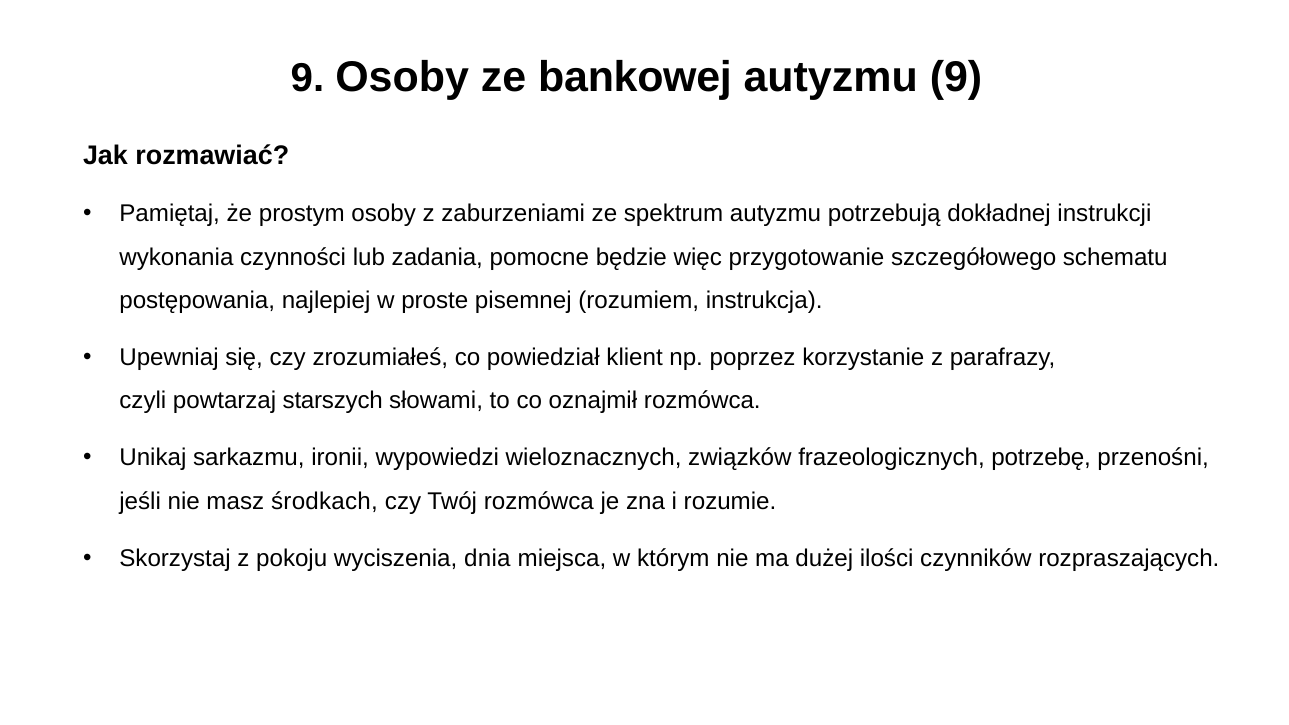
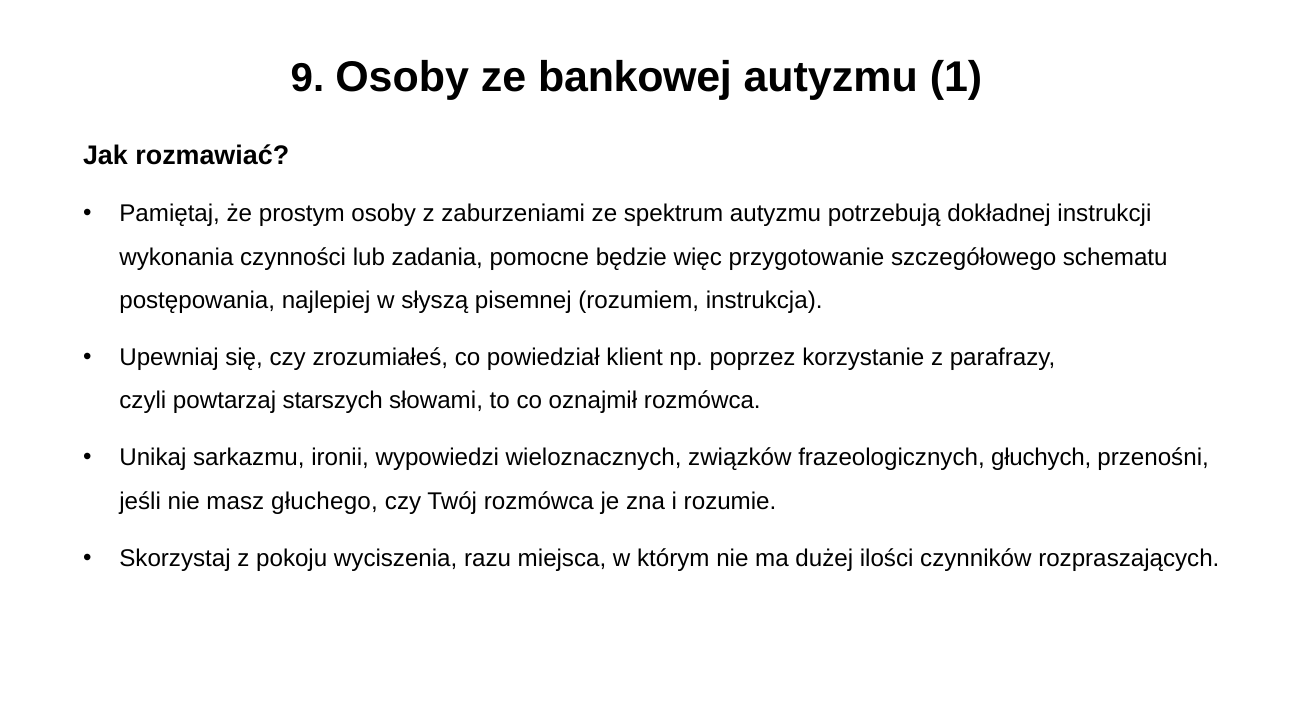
autyzmu 9: 9 -> 1 (956, 77)
proste: proste -> słyszą (435, 301)
potrzebę: potrzebę -> głuchych (1041, 458)
środkach: środkach -> głuchego (324, 501)
dnia: dnia -> razu (488, 558)
